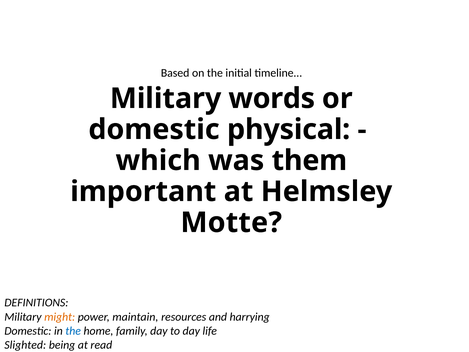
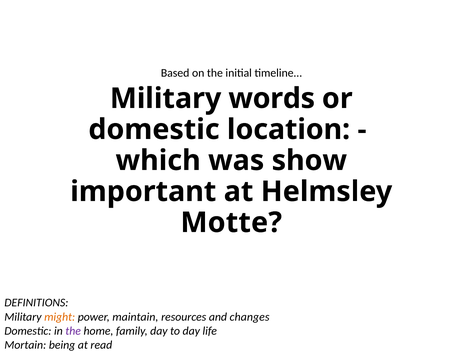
physical: physical -> location (289, 129)
them: them -> show (309, 160)
harrying: harrying -> changes (250, 317)
the colour: blue -> purple (73, 331)
Slighted: Slighted -> Mortain (25, 345)
